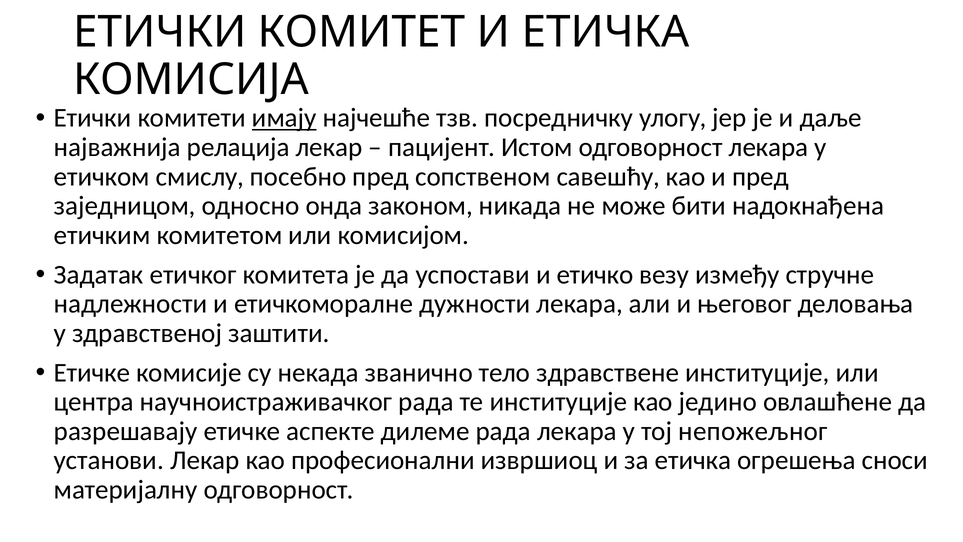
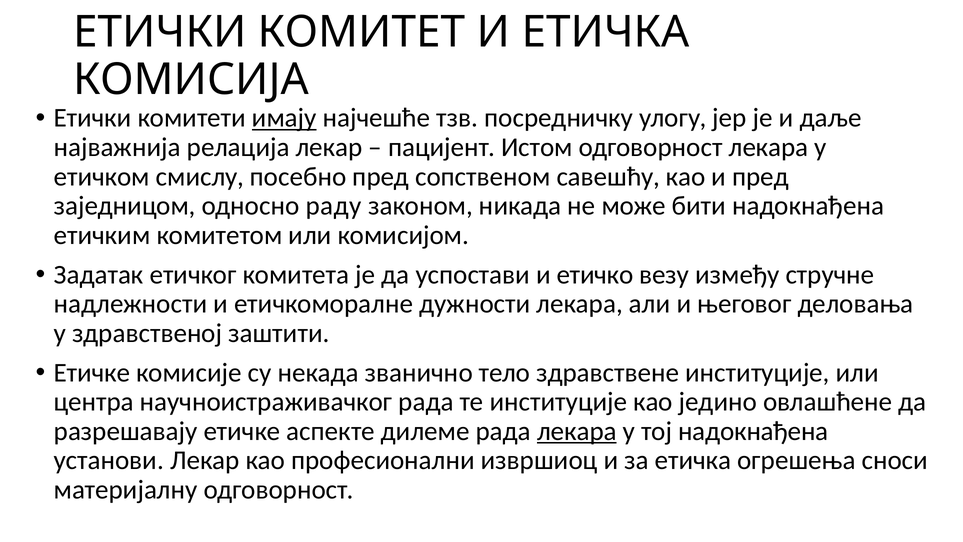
онда: онда -> раду (334, 206)
лекара underline: none -> present (577, 431)
тој непожељног: непожељног -> надокнађена (753, 431)
